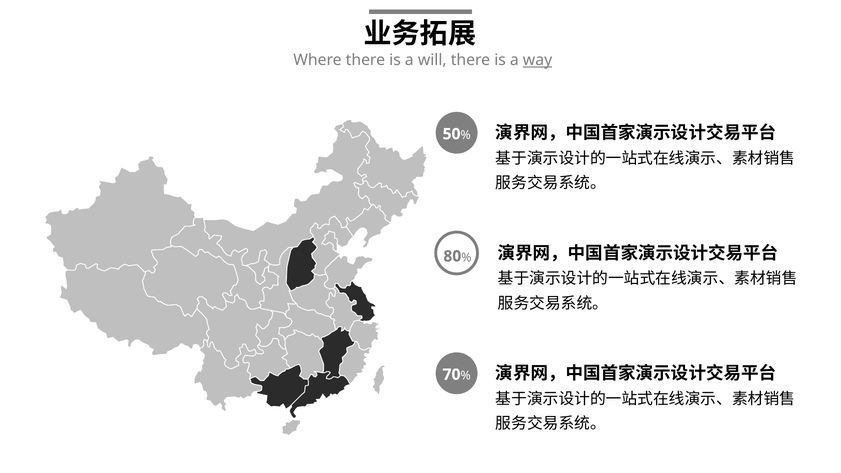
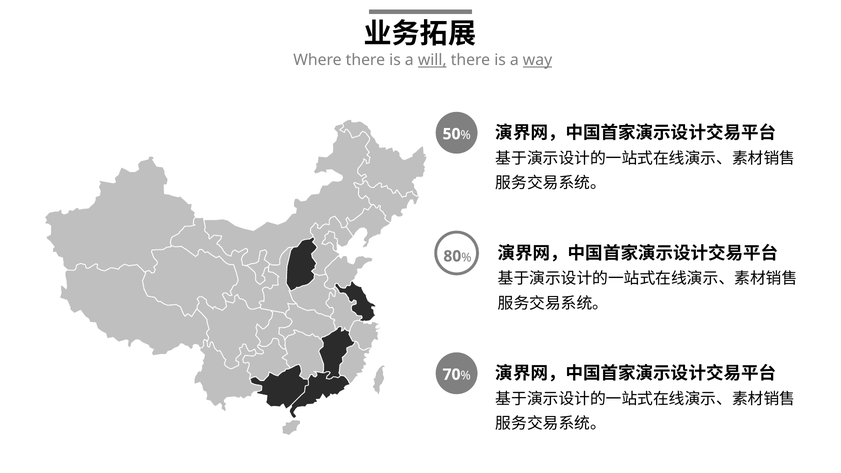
will underline: none -> present (432, 60)
